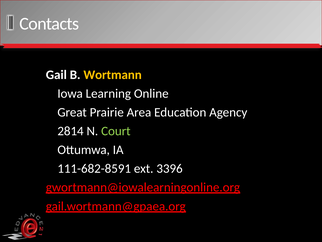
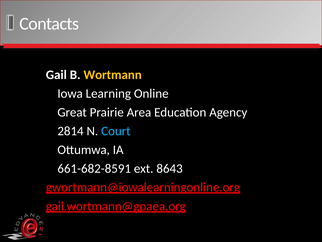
Court colour: light green -> light blue (116, 131)
111-682-8591: 111-682-8591 -> 661-682-8591 (94, 168)
3396: 3396 -> 8643 (170, 168)
